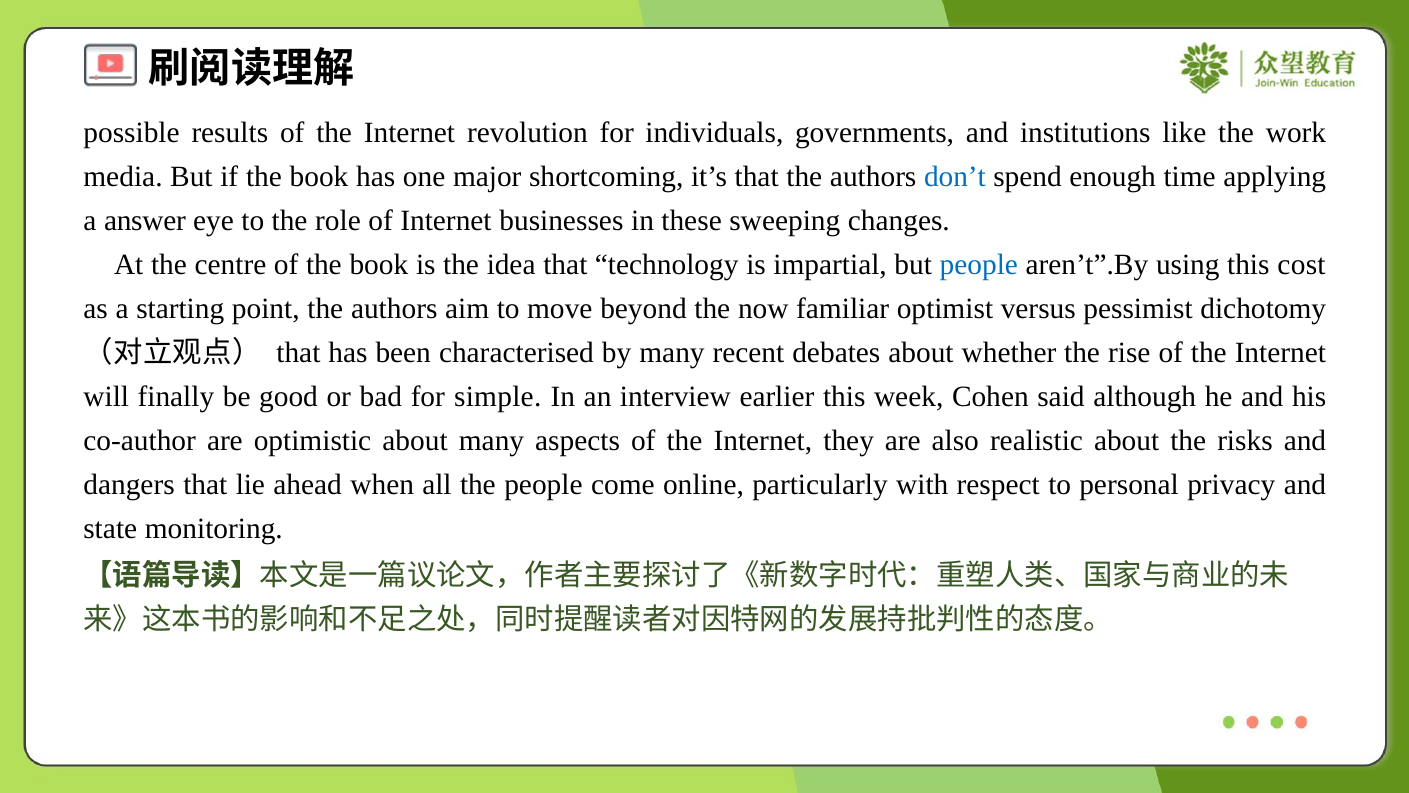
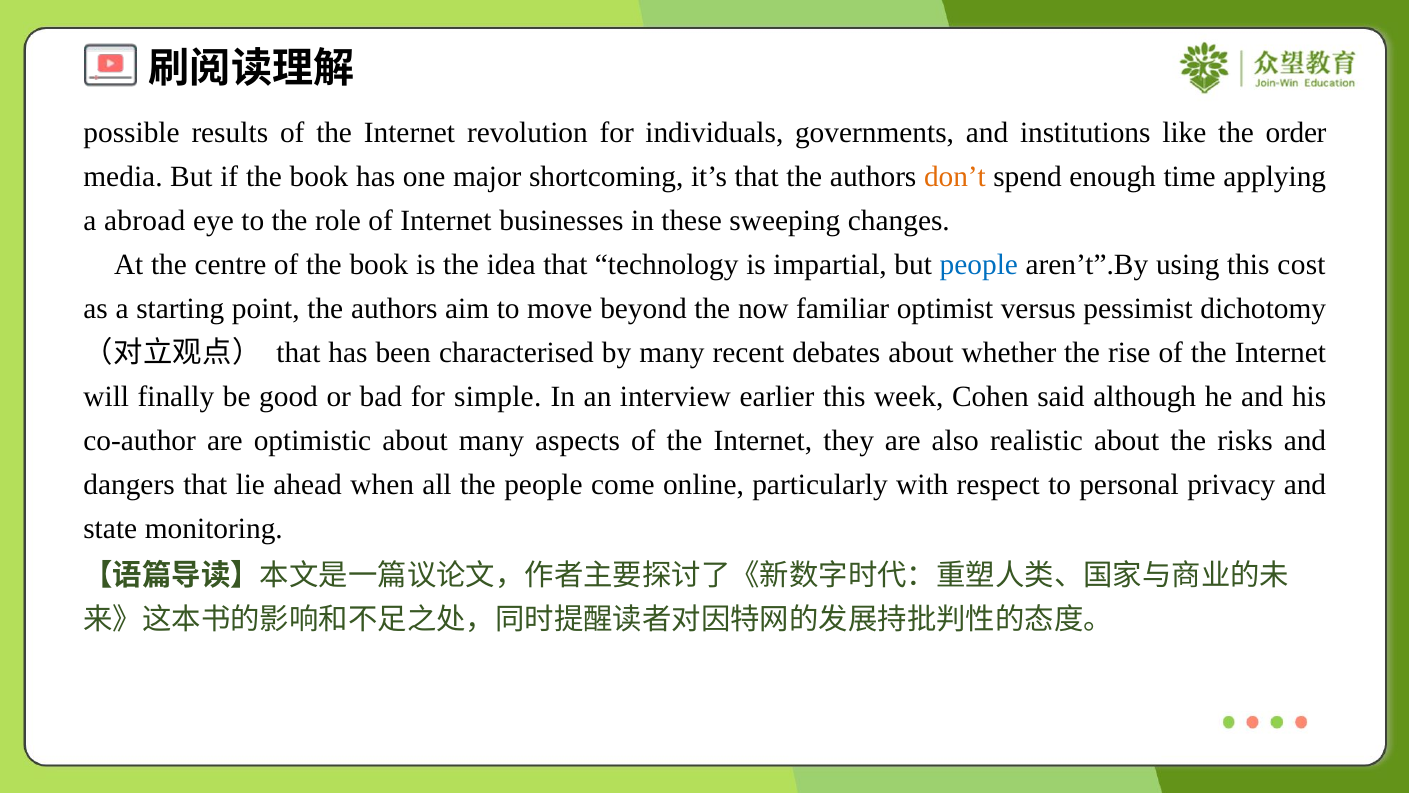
work: work -> order (1296, 132)
don’t colour: blue -> orange (955, 176)
answer: answer -> abroad (145, 221)
